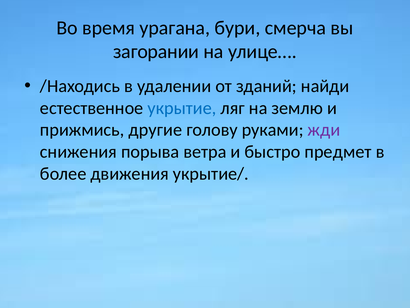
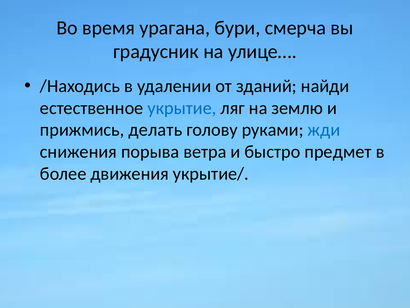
загорании: загорании -> градусник (156, 52)
другие: другие -> делать (155, 130)
жди colour: purple -> blue (324, 130)
